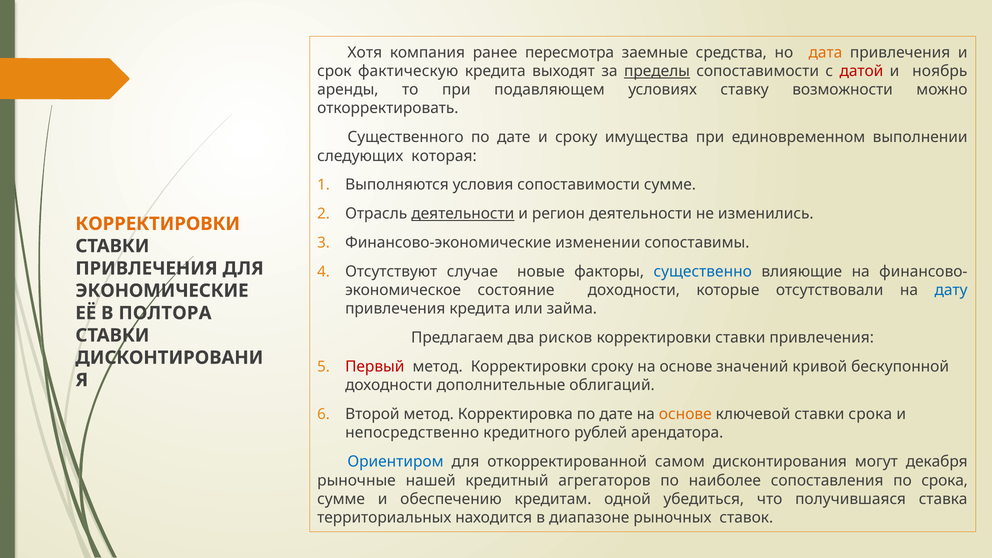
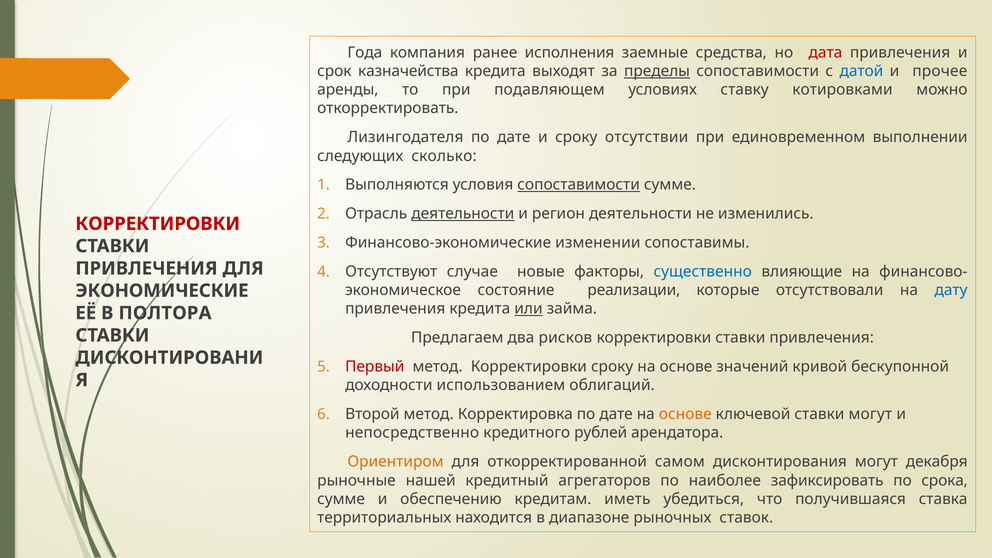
Хотя: Хотя -> Года (365, 53)
пересмотра: пересмотра -> исполнения (570, 53)
дата colour: orange -> red (825, 53)
фактическую: фактическую -> казначейства (408, 71)
датой colour: red -> blue (861, 71)
ноябрь: ноябрь -> прочее (940, 71)
возможности: возможности -> котировками (842, 90)
Существенного: Существенного -> Лизингодателя (405, 137)
имущества: имущества -> отсутствии (647, 137)
которая: которая -> сколько (444, 156)
сопоставимости underline: none -> present (579, 185)
КОРРЕКТИРОВКИ colour: orange -> red (158, 224)
состояние доходности: доходности -> реализации (634, 290)
или underline: none -> present (528, 309)
дополнительные: дополнительные -> использованием (501, 385)
ставки срока: срока -> могут (870, 414)
Ориентиром colour: blue -> orange (395, 462)
сопоставления: сопоставления -> зафиксировать (827, 480)
одной: одной -> иметь (627, 499)
